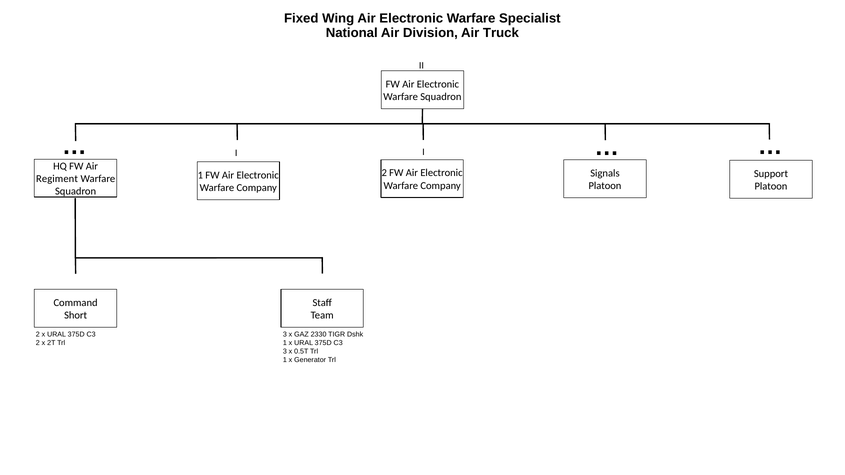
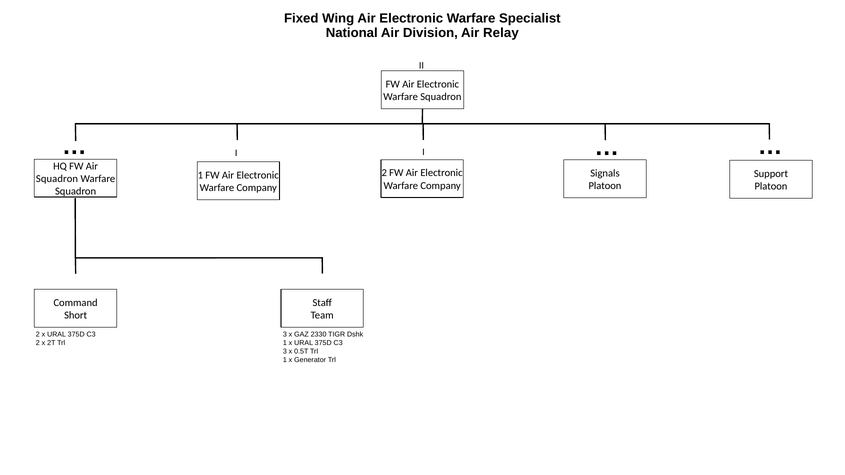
Truck: Truck -> Relay (501, 33)
Regiment: Regiment -> Squadron (57, 179)
